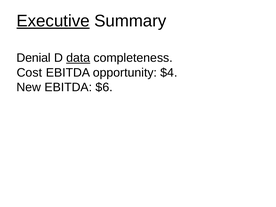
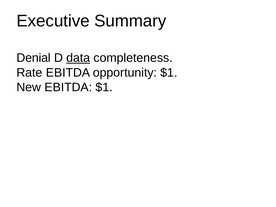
Executive underline: present -> none (53, 21)
Cost: Cost -> Rate (29, 73)
opportunity $4: $4 -> $1 (169, 73)
EBITDA $6: $6 -> $1 (104, 87)
